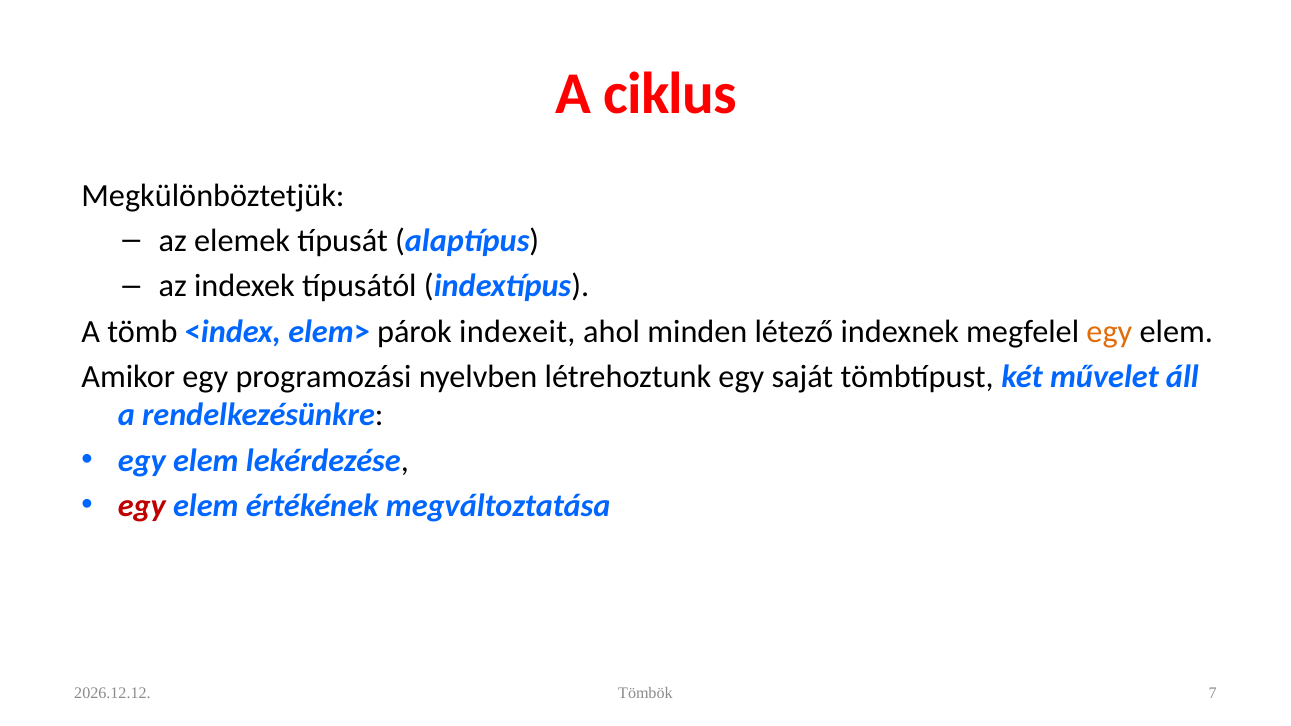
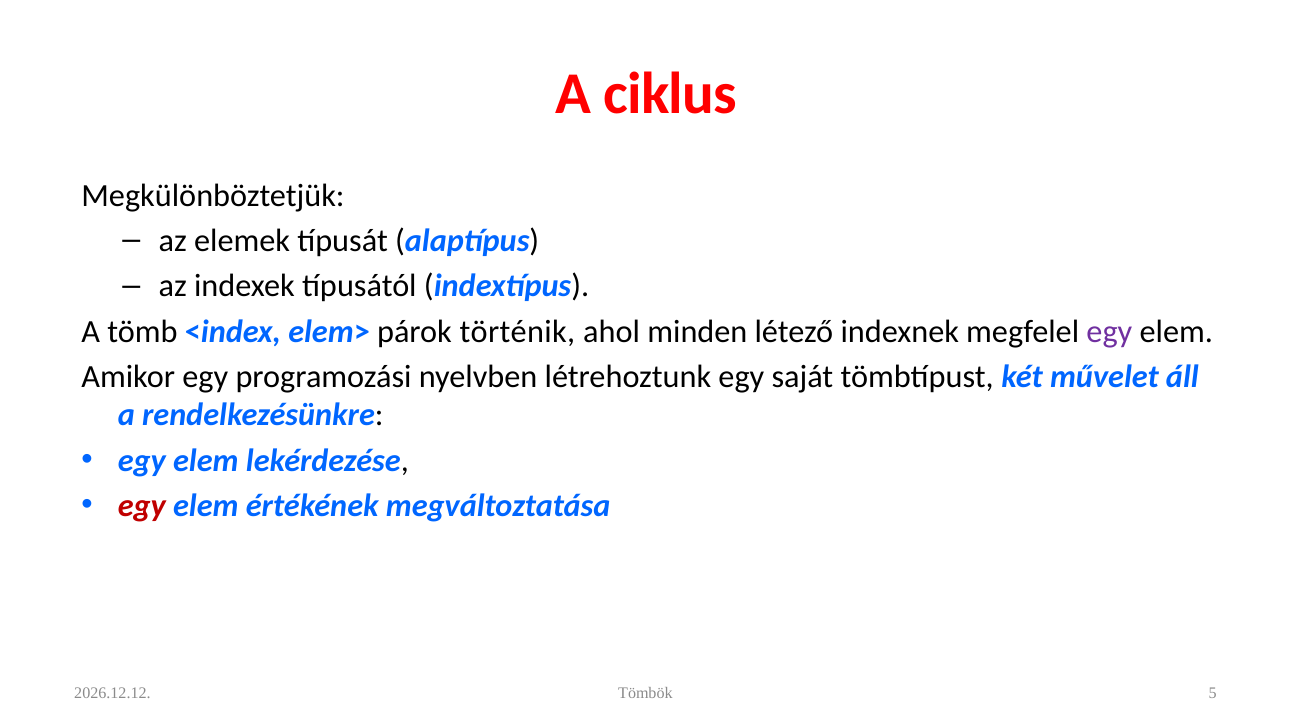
indexeit: indexeit -> történik (517, 331)
egy colour: orange -> purple (1109, 331)
7: 7 -> 5 (1213, 693)
